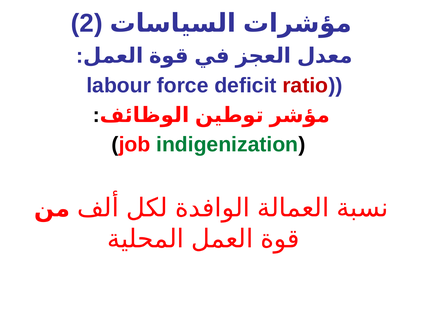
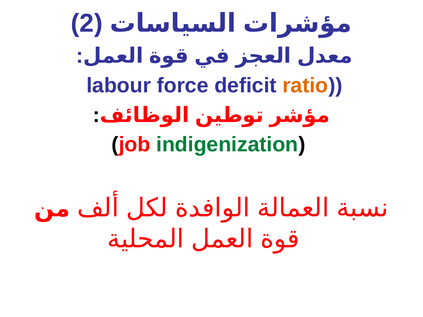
ratio colour: red -> orange (305, 86)
